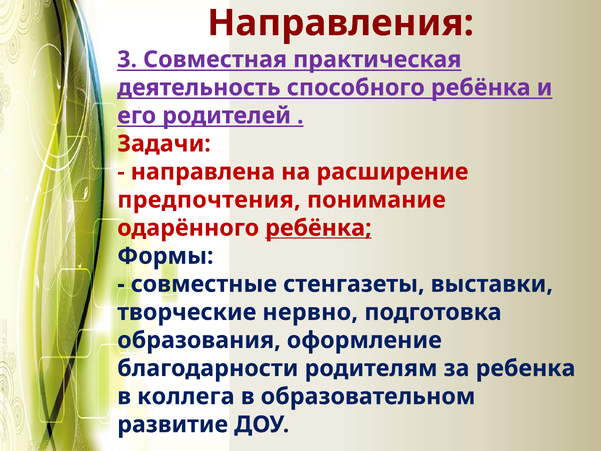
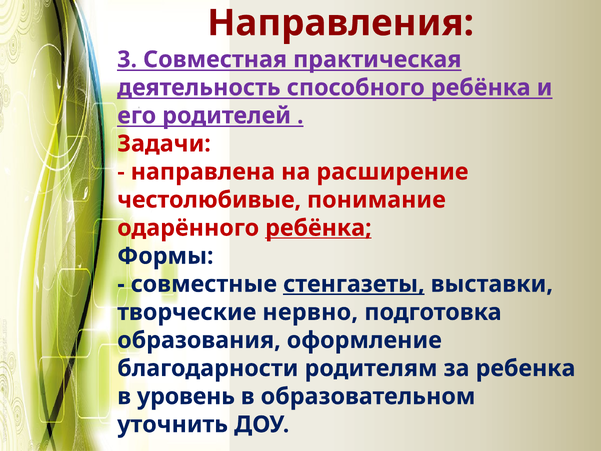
предпочтения: предпочтения -> честолюбивые (209, 200)
стенгазеты underline: none -> present (354, 284)
коллега: коллега -> уровень (186, 396)
развитие: развитие -> уточнить (173, 424)
